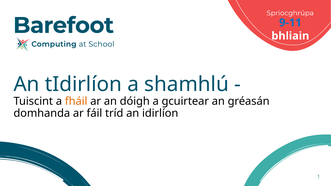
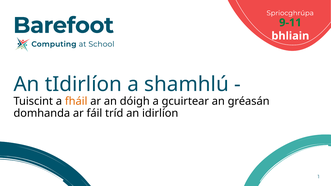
9-11 colour: blue -> green (290, 23)
